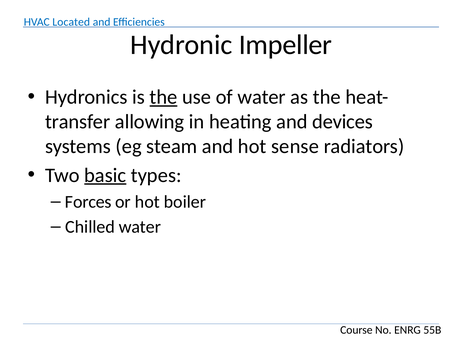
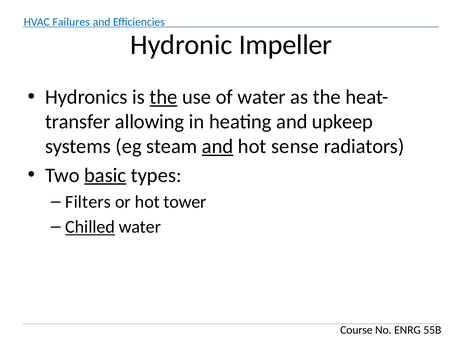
Located: Located -> Failures (71, 22)
devices: devices -> upkeep (342, 122)
and underline: none -> present (218, 146)
Forces: Forces -> Filters (88, 201)
boiler: boiler -> tower (185, 201)
Chilled underline: none -> present (90, 227)
